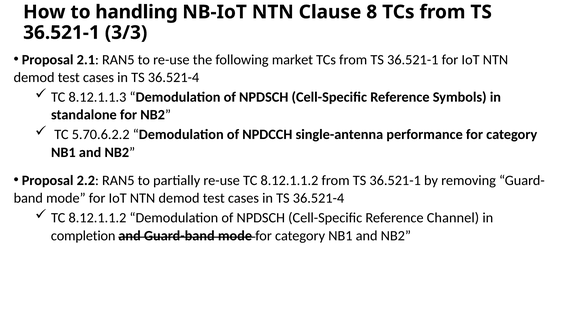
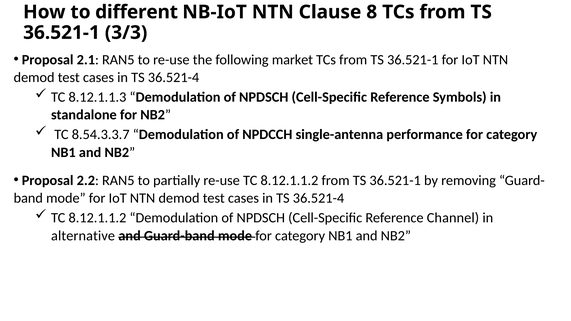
handling: handling -> different (137, 12)
5.70.6.2.2: 5.70.6.2.2 -> 8.54.3.3.7 (101, 135)
completion: completion -> alternative (83, 236)
